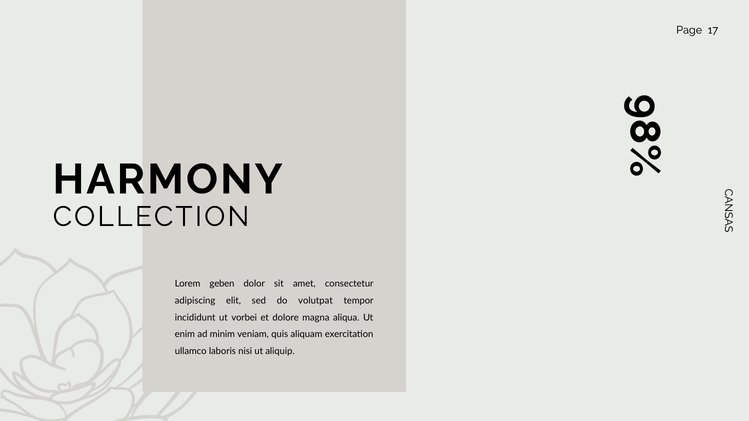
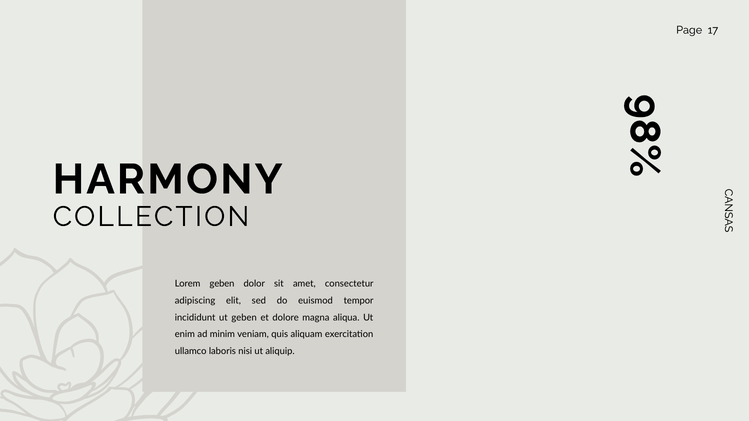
volutpat: volutpat -> euismod (315, 301)
ut vorbei: vorbei -> geben (244, 318)
